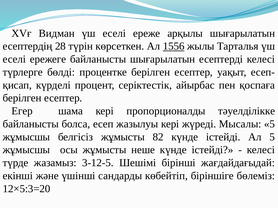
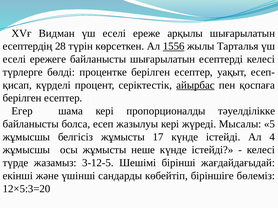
айырбас underline: none -> present (196, 85)
82: 82 -> 17 (158, 137)
Ал 5: 5 -> 4 (272, 137)
